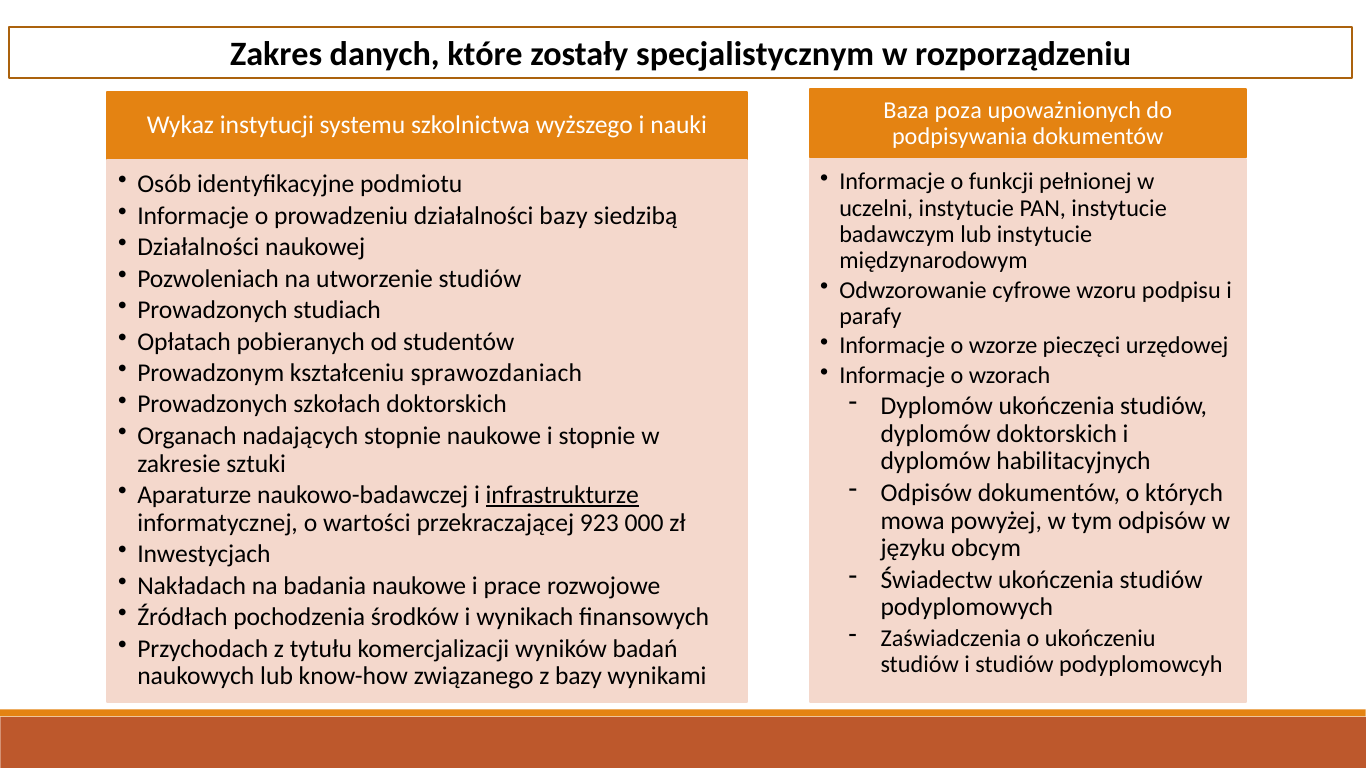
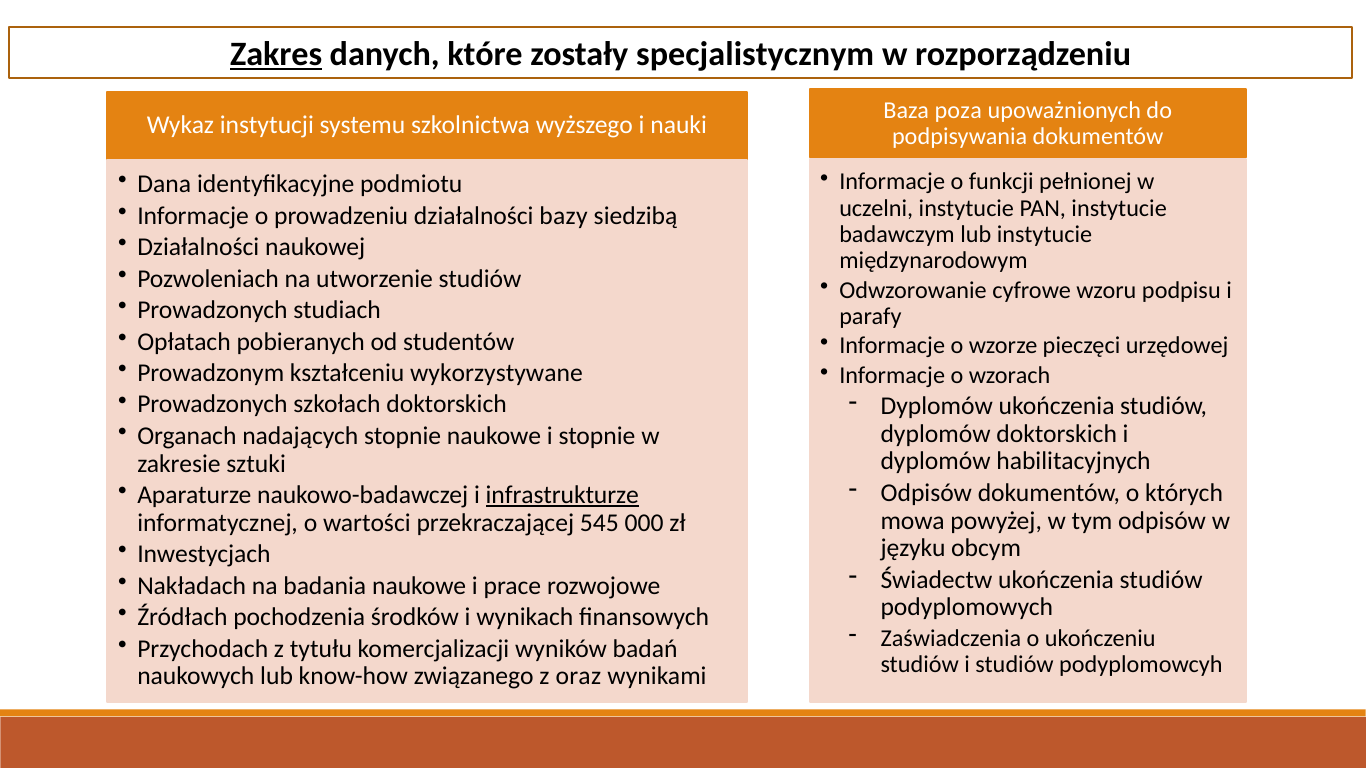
Zakres underline: none -> present (276, 55)
Osób: Osób -> Dana (164, 184)
sprawozdaniach: sprawozdaniach -> wykorzystywane (496, 373)
923: 923 -> 545 (599, 523)
z bazy: bazy -> oraz (578, 677)
